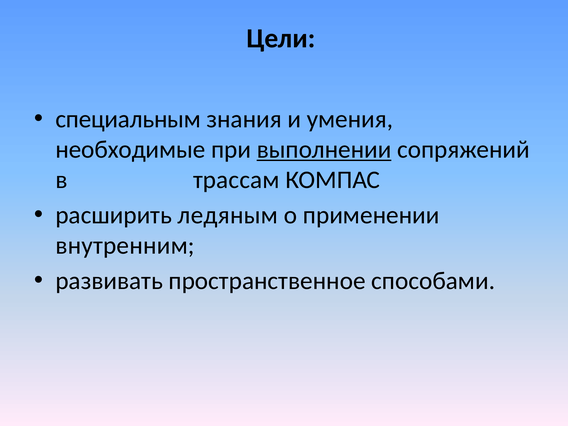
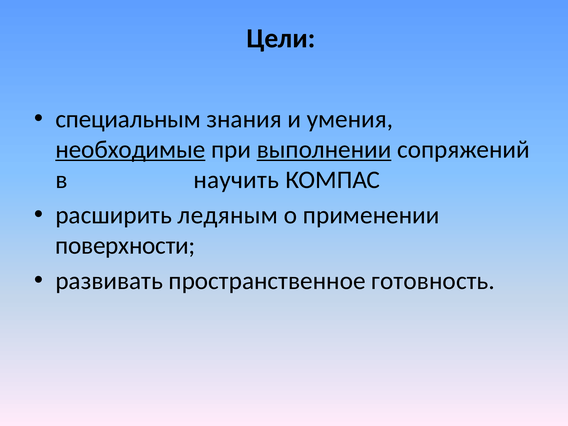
необходимые underline: none -> present (130, 149)
трассам: трассам -> научить (236, 180)
внутренним: внутренним -> поверхности (125, 245)
способами: способами -> готовность (433, 281)
